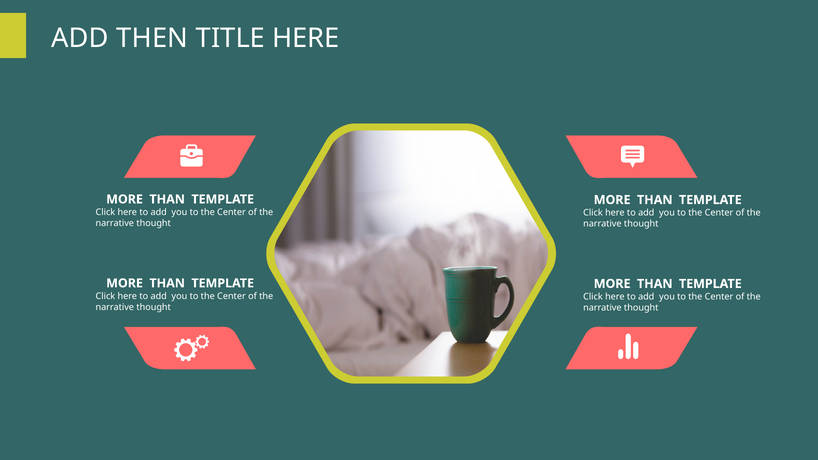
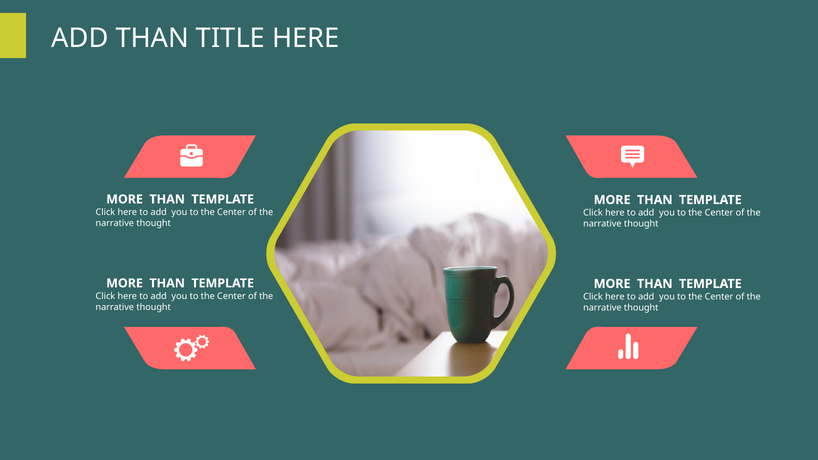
ADD THEN: THEN -> THAN (152, 38)
